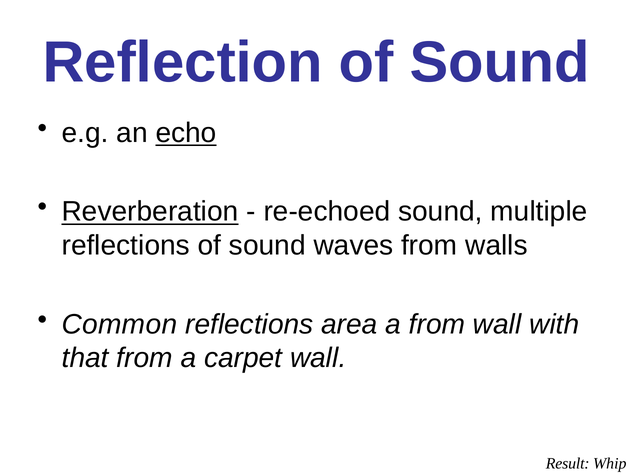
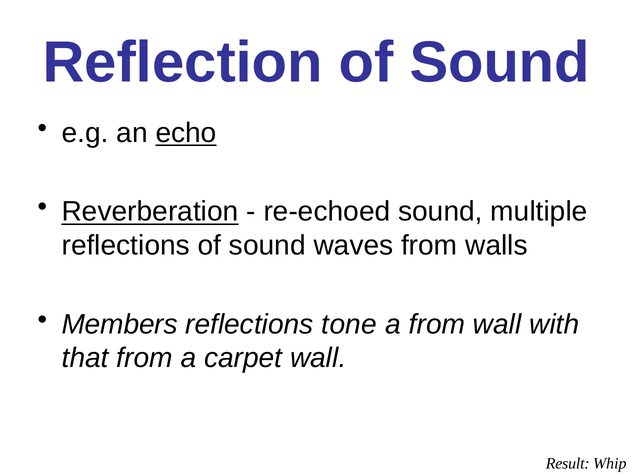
Common: Common -> Members (120, 324)
area: area -> tone (349, 324)
